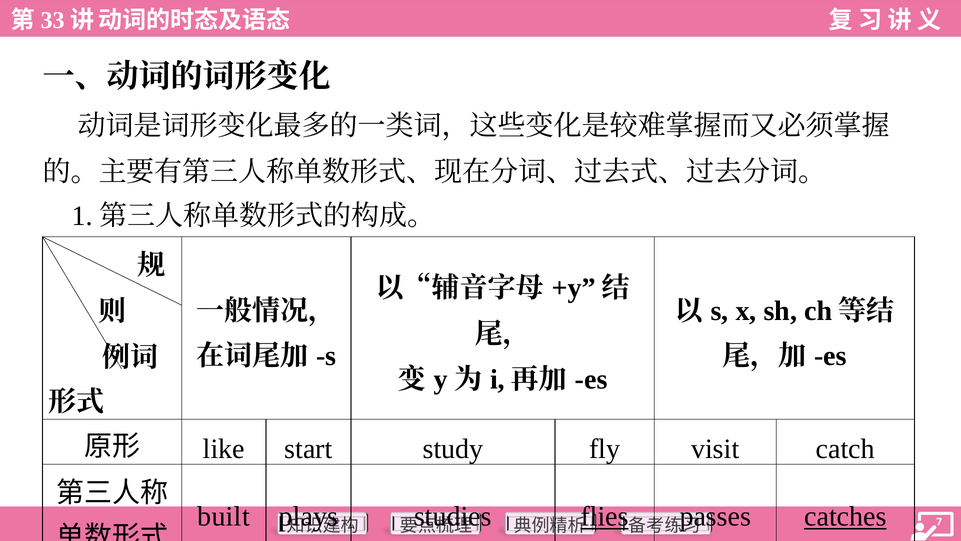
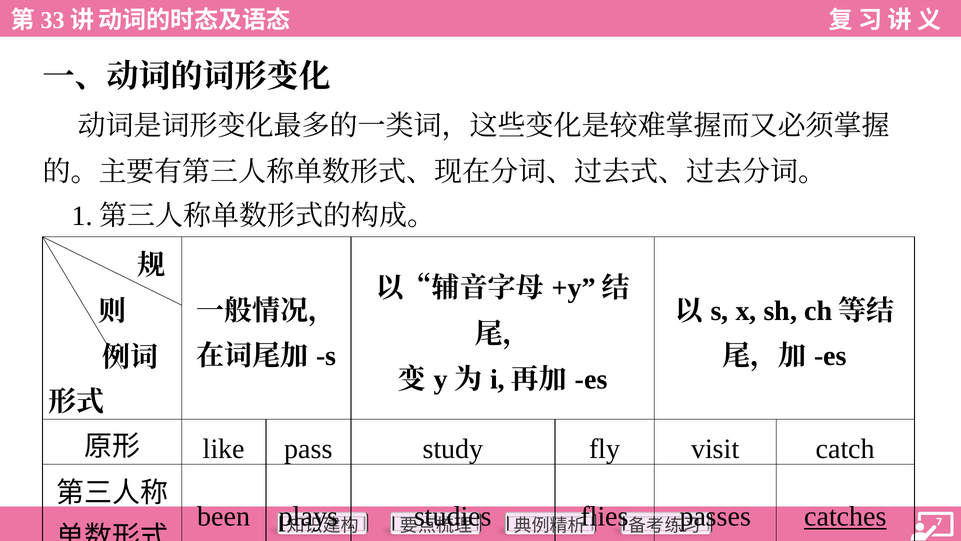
start: start -> pass (308, 449)
built: built -> been (224, 516)
flies underline: present -> none (605, 516)
